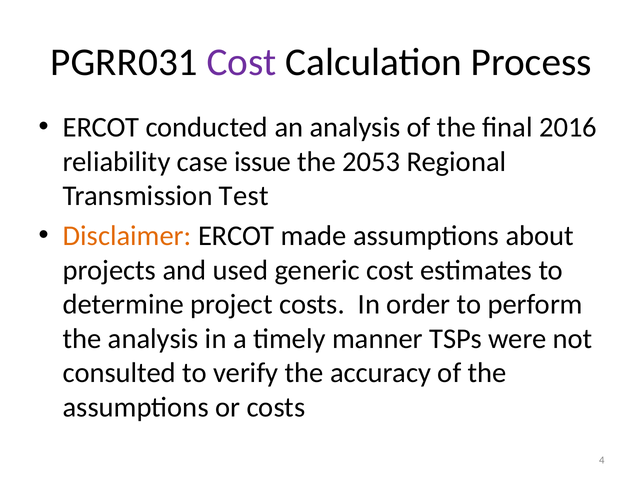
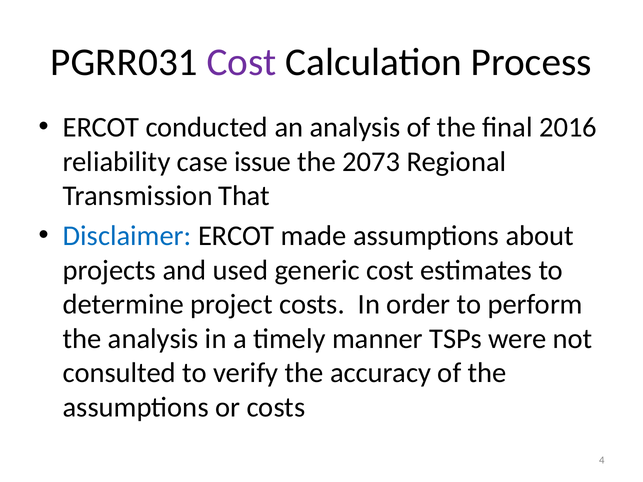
2053: 2053 -> 2073 (371, 162)
Test: Test -> That (244, 196)
Disclaimer colour: orange -> blue (127, 236)
